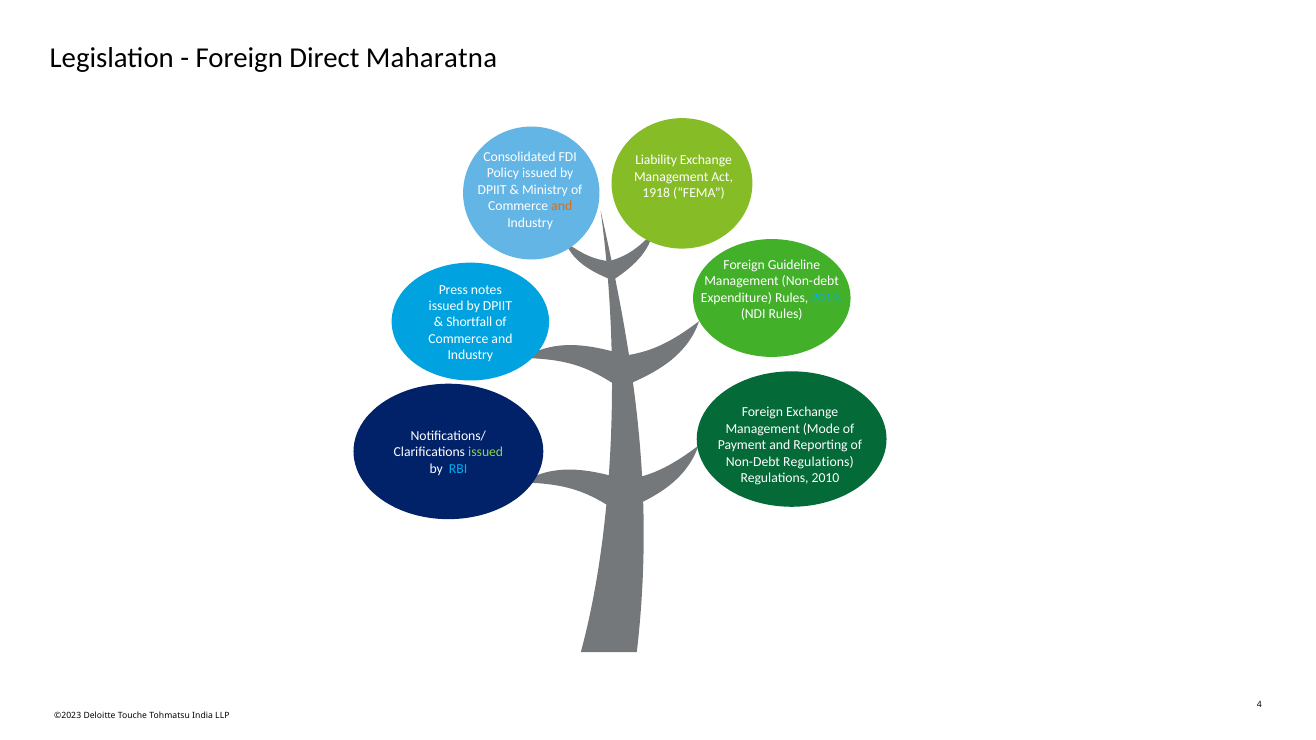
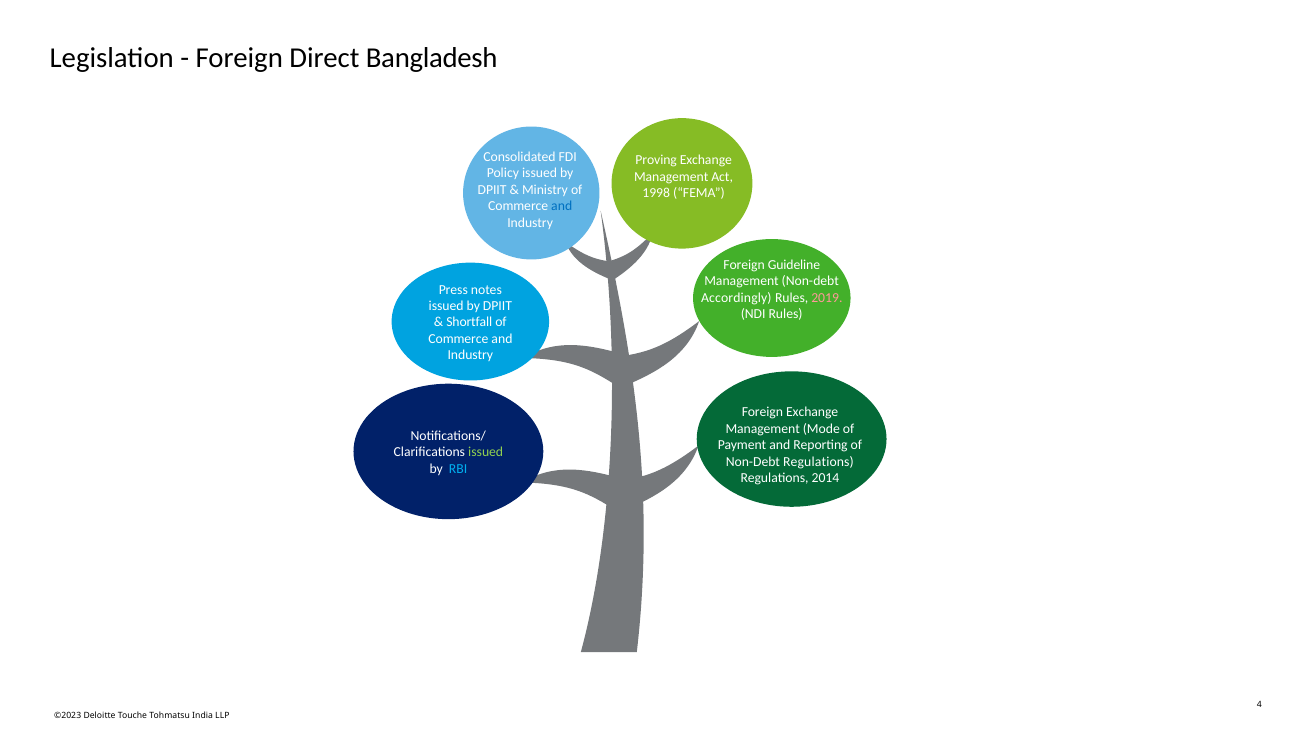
Maharatna: Maharatna -> Bangladesh (432, 58)
Liability: Liability -> Proving (656, 160)
1918: 1918 -> 1998 (656, 193)
and colour: orange -> blue (562, 206)
Expenditure: Expenditure -> Accordingly (736, 298)
2019 colour: light blue -> pink (827, 298)
2010: 2010 -> 2014 (825, 478)
